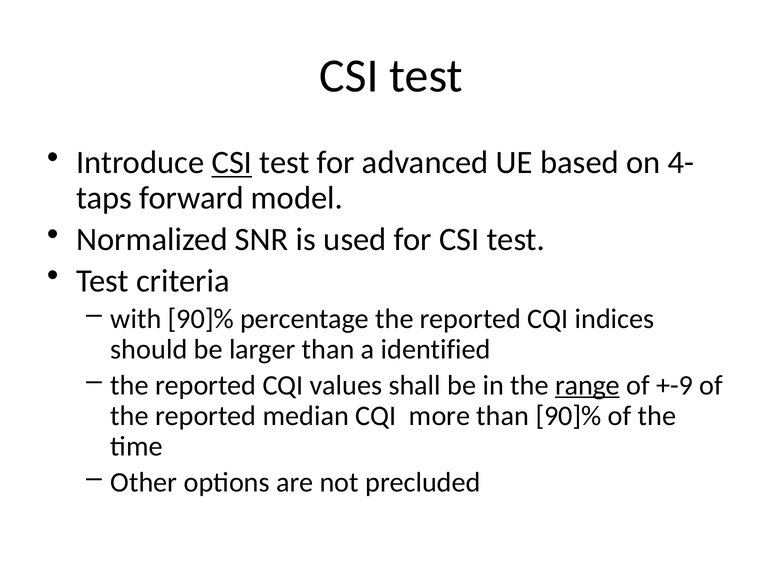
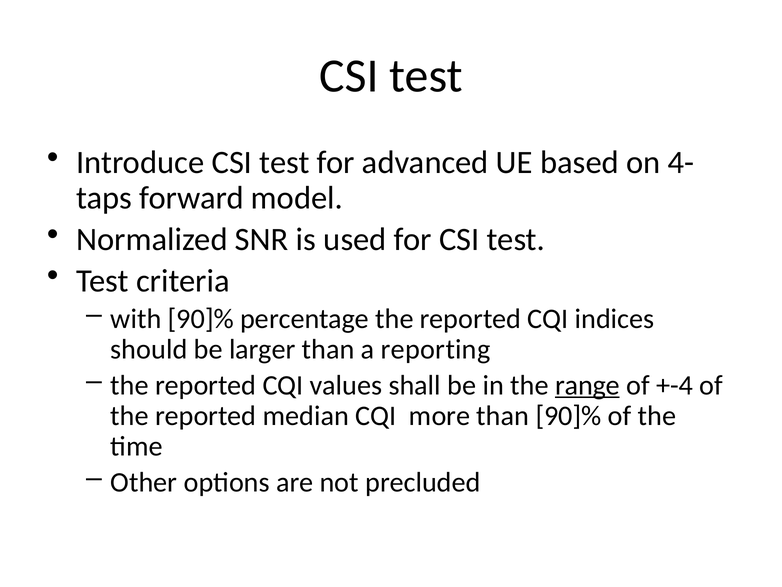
CSI underline: present -> none (232, 163)
identified: identified -> reporting (436, 349)
+-9: +-9 -> +-4 (675, 385)
